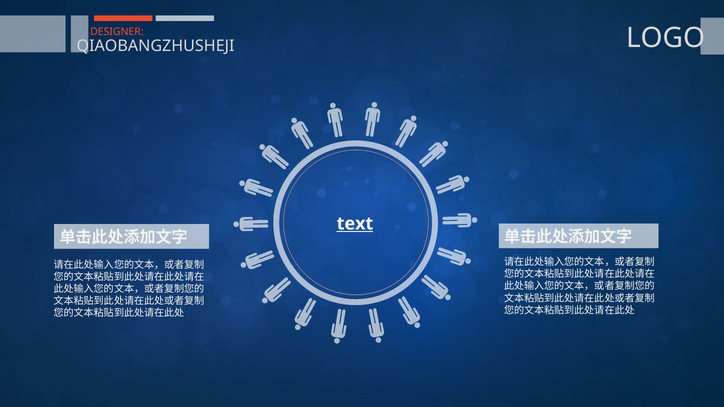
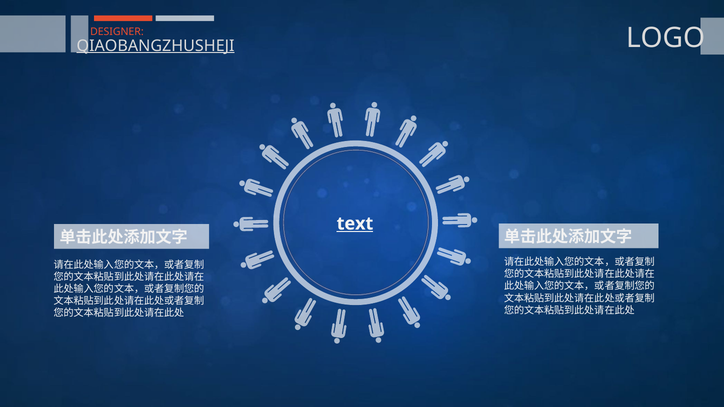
QIAOBANGZHUSHEJI underline: none -> present (156, 46)
